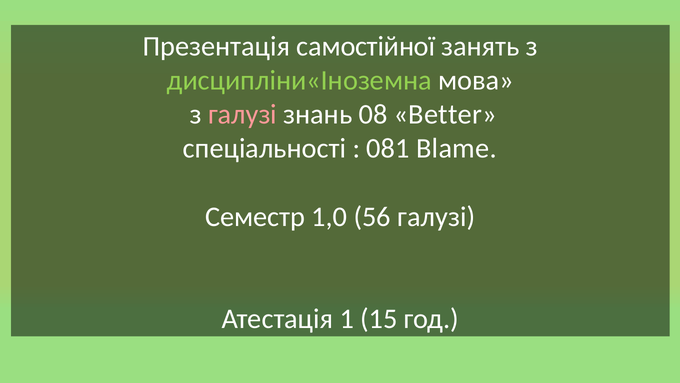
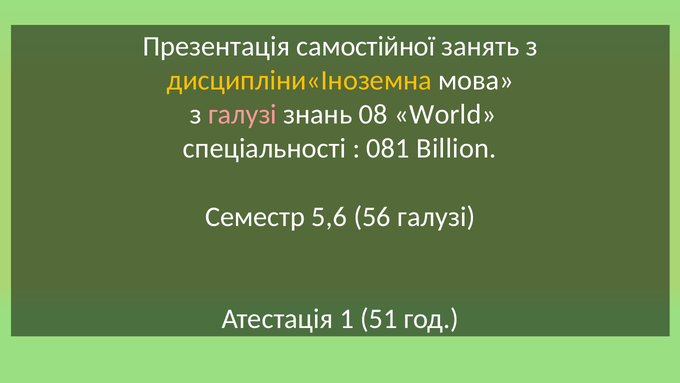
дисципліни«Іноземна colour: light green -> yellow (299, 80)
Better: Better -> World (445, 114)
Blame: Blame -> Billion (456, 148)
1,0: 1,0 -> 5,6 (329, 216)
15: 15 -> 51 (379, 318)
